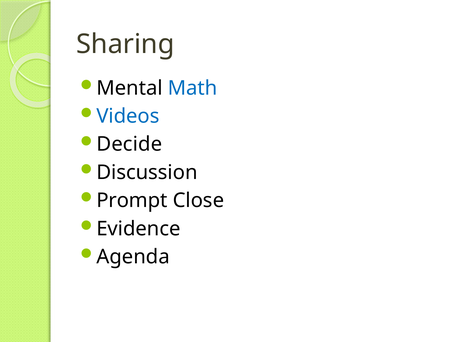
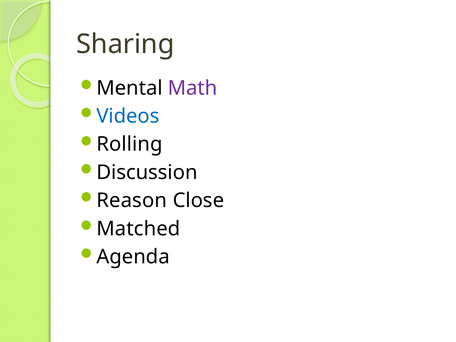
Math colour: blue -> purple (193, 88)
Decide: Decide -> Rolling (129, 144)
Prompt: Prompt -> Reason (132, 201)
Evidence: Evidence -> Matched (138, 229)
